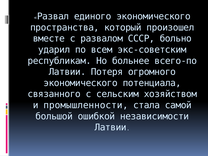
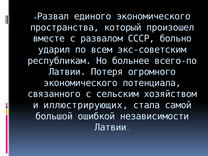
промышленности: промышленности -> иллюстрирующих (86, 105)
